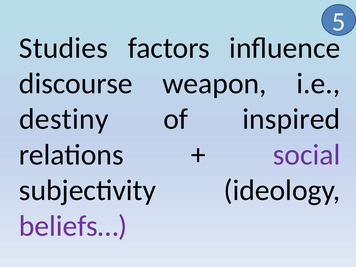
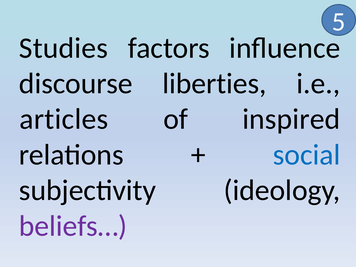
weapon: weapon -> liberties (214, 84)
destiny: destiny -> articles (64, 119)
social colour: purple -> blue (307, 155)
